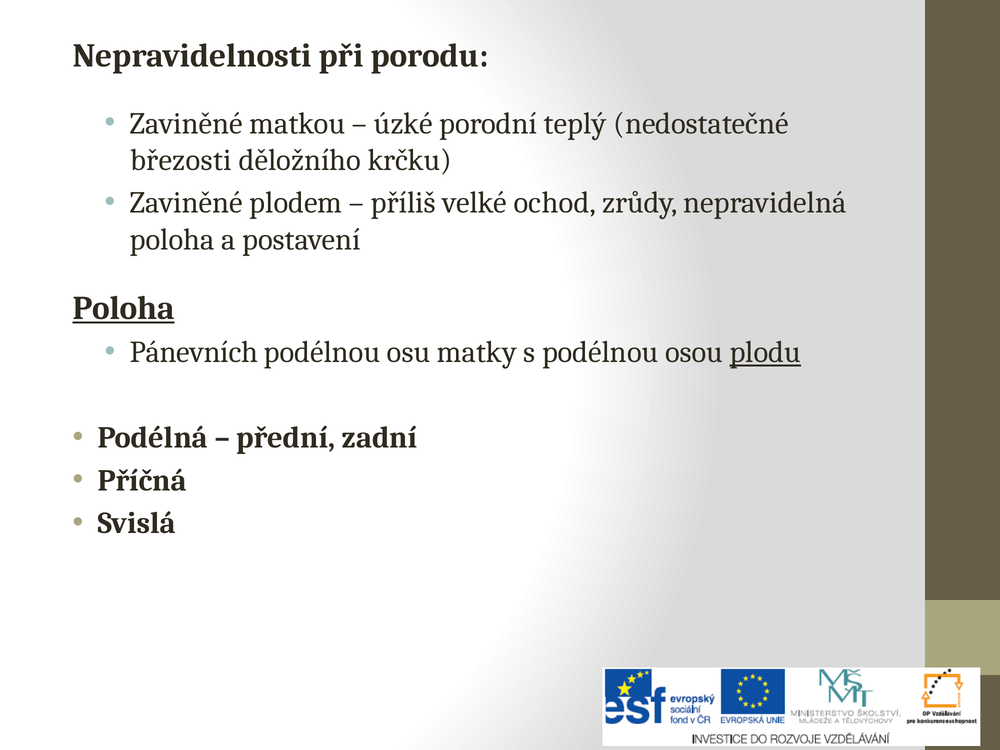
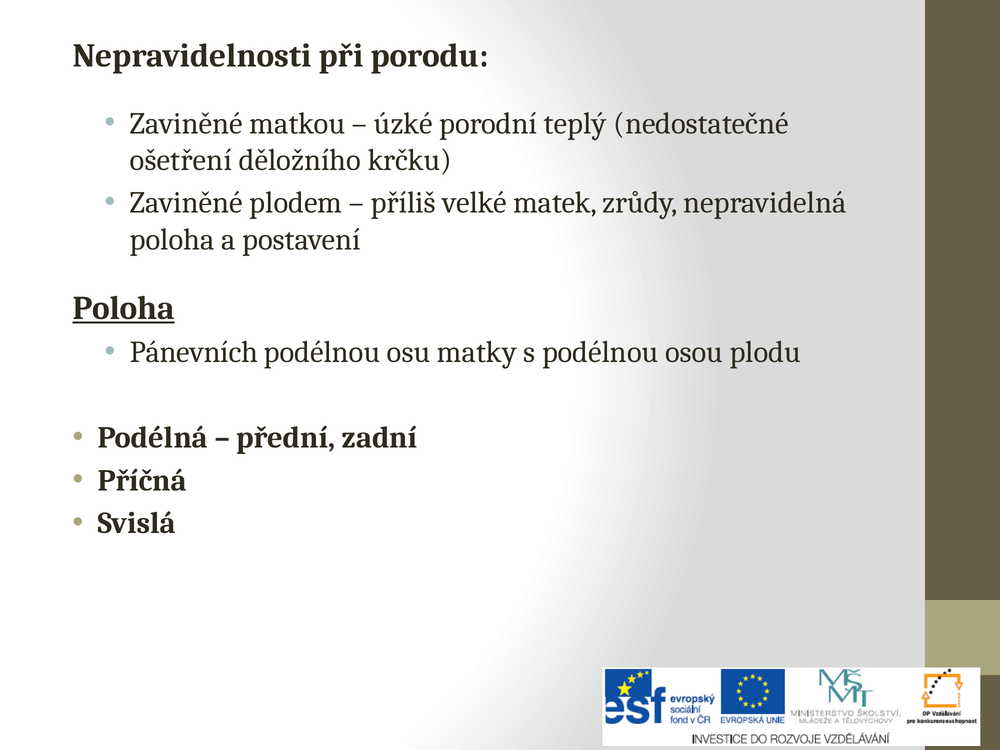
březosti: březosti -> ošetření (181, 160)
ochod: ochod -> matek (555, 203)
plodu underline: present -> none (765, 352)
